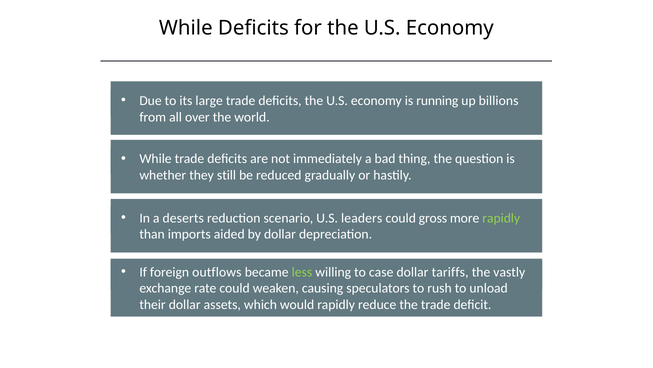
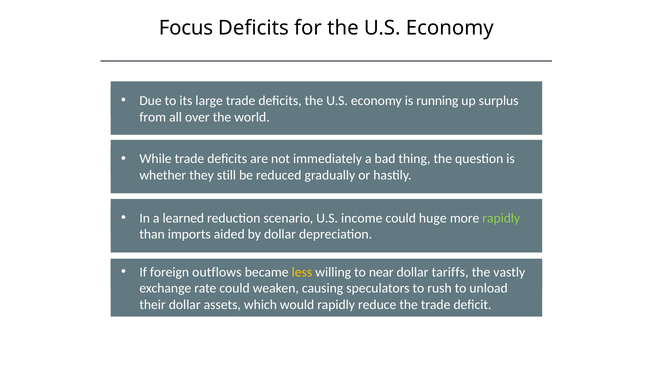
While: While -> Focus (186, 28)
billions: billions -> surplus (499, 100)
deserts: deserts -> learned (183, 218)
leaders: leaders -> income (362, 218)
gross: gross -> huge (433, 218)
less colour: light green -> yellow (302, 272)
case: case -> near (381, 272)
